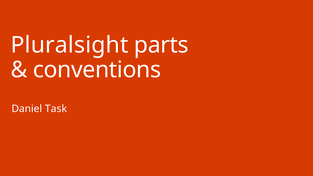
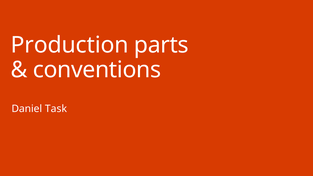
Pluralsight: Pluralsight -> Production (70, 45)
